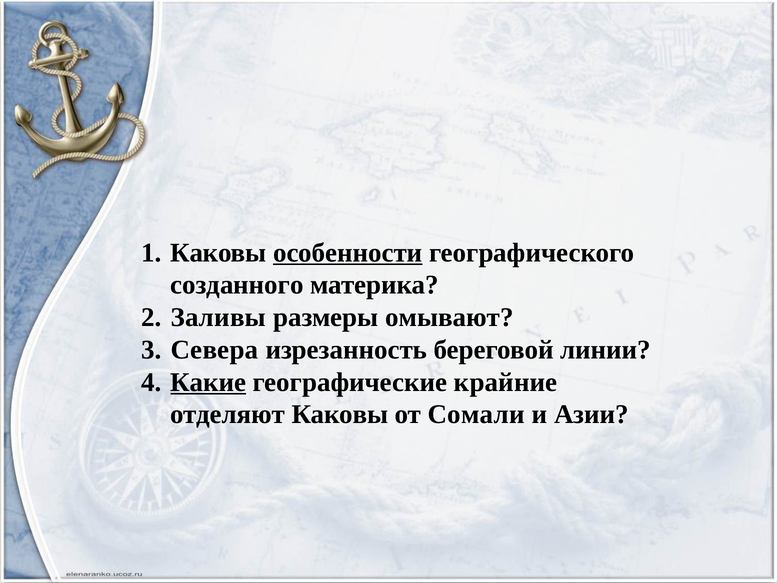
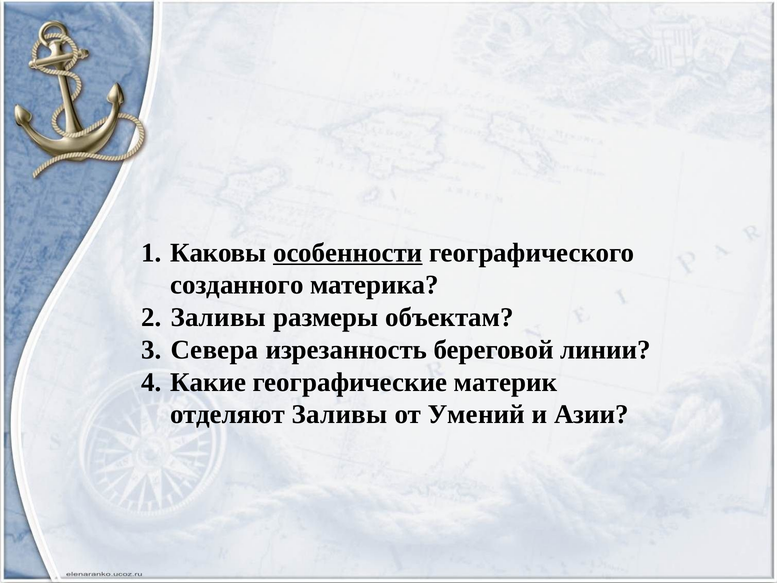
омывают: омывают -> объектам (449, 317)
Какие underline: present -> none (208, 382)
крайние: крайние -> материк (506, 382)
отделяют Каковы: Каковы -> Заливы (340, 414)
Сомали: Сомали -> Умений (476, 414)
